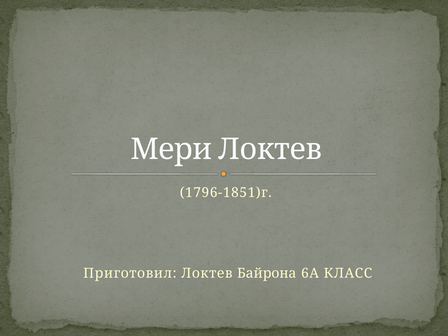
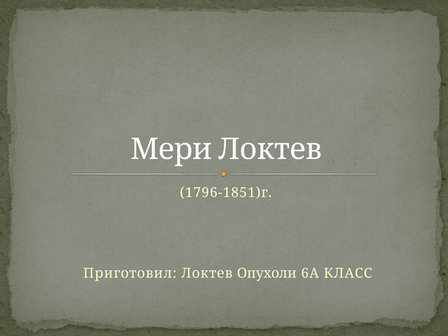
Байрона: Байрона -> Опухоли (267, 273)
